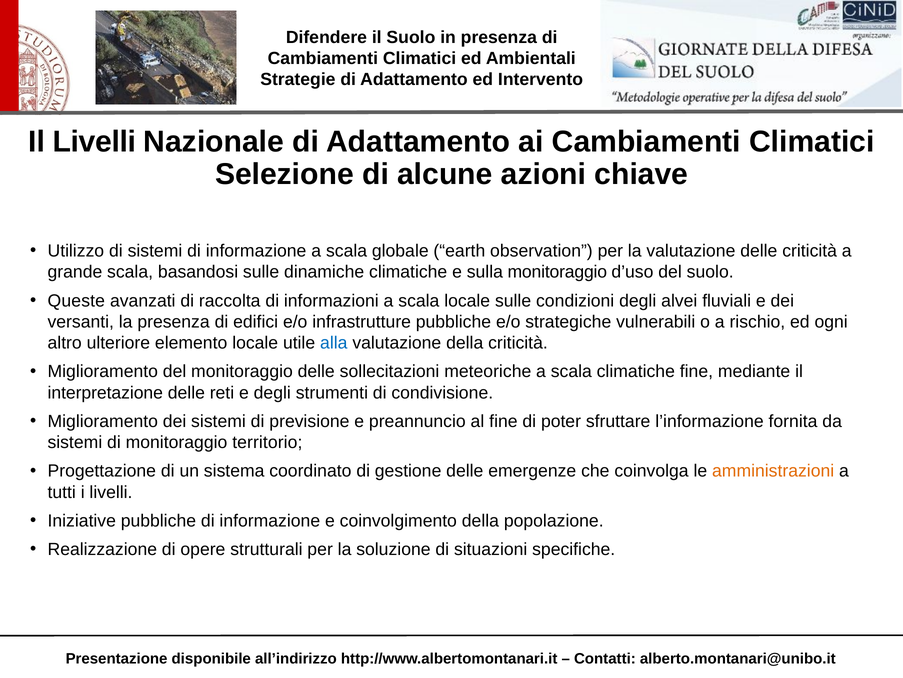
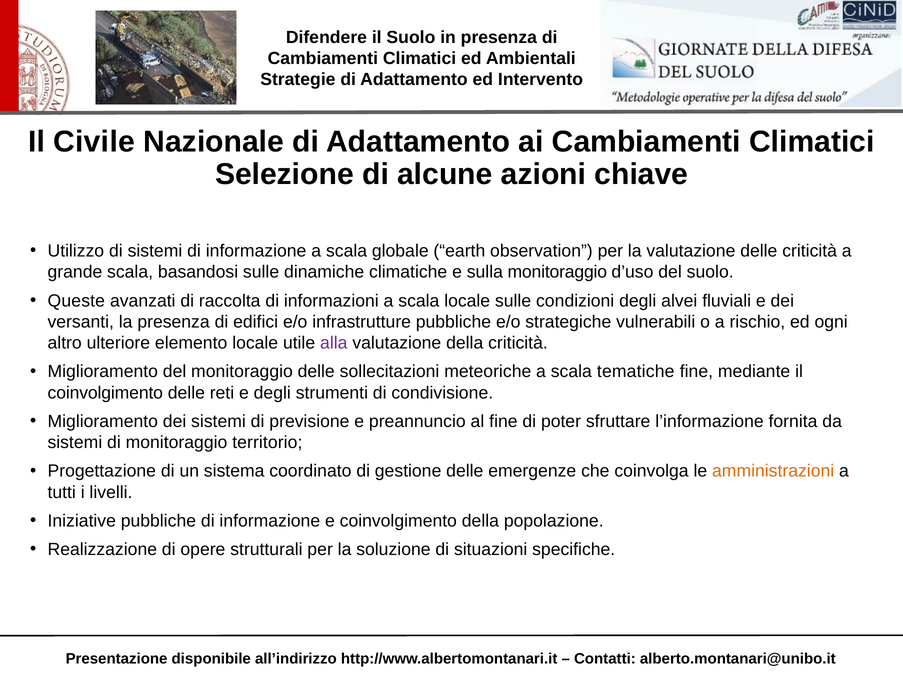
Il Livelli: Livelli -> Civile (94, 142)
alla colour: blue -> purple (334, 343)
scala climatiche: climatiche -> tematiche (636, 371)
interpretazione: interpretazione -> coinvolgimento (105, 392)
